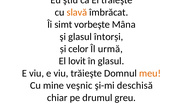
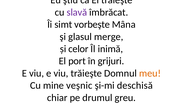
slavă colour: orange -> purple (77, 12)
întorși: întorși -> merge (109, 37)
Îl urmă: urmă -> inimă (110, 49)
El lovit: lovit -> port (77, 61)
în glasul: glasul -> grijuri (111, 61)
